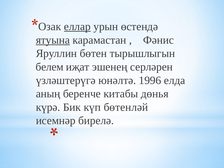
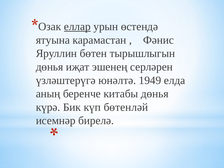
ятуына underline: present -> none (53, 40)
белем: белем -> дөнья (50, 67)
1996: 1996 -> 1949 (150, 80)
